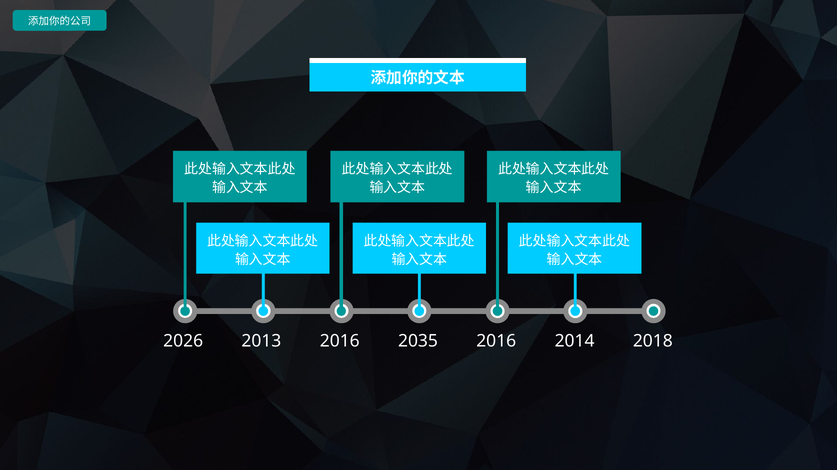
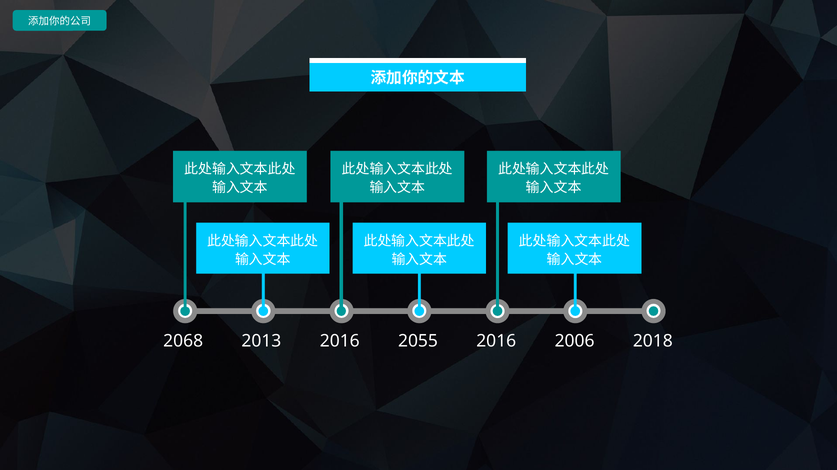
2026: 2026 -> 2068 (183, 341)
2035: 2035 -> 2055 (418, 341)
2014: 2014 -> 2006 (575, 341)
